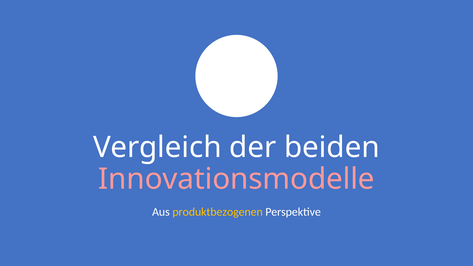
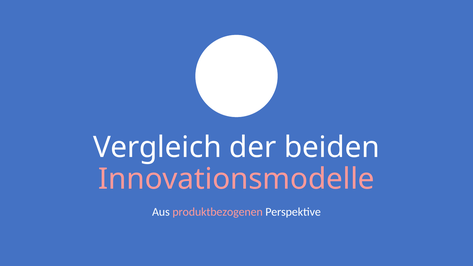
produktbezogenen colour: yellow -> pink (218, 212)
